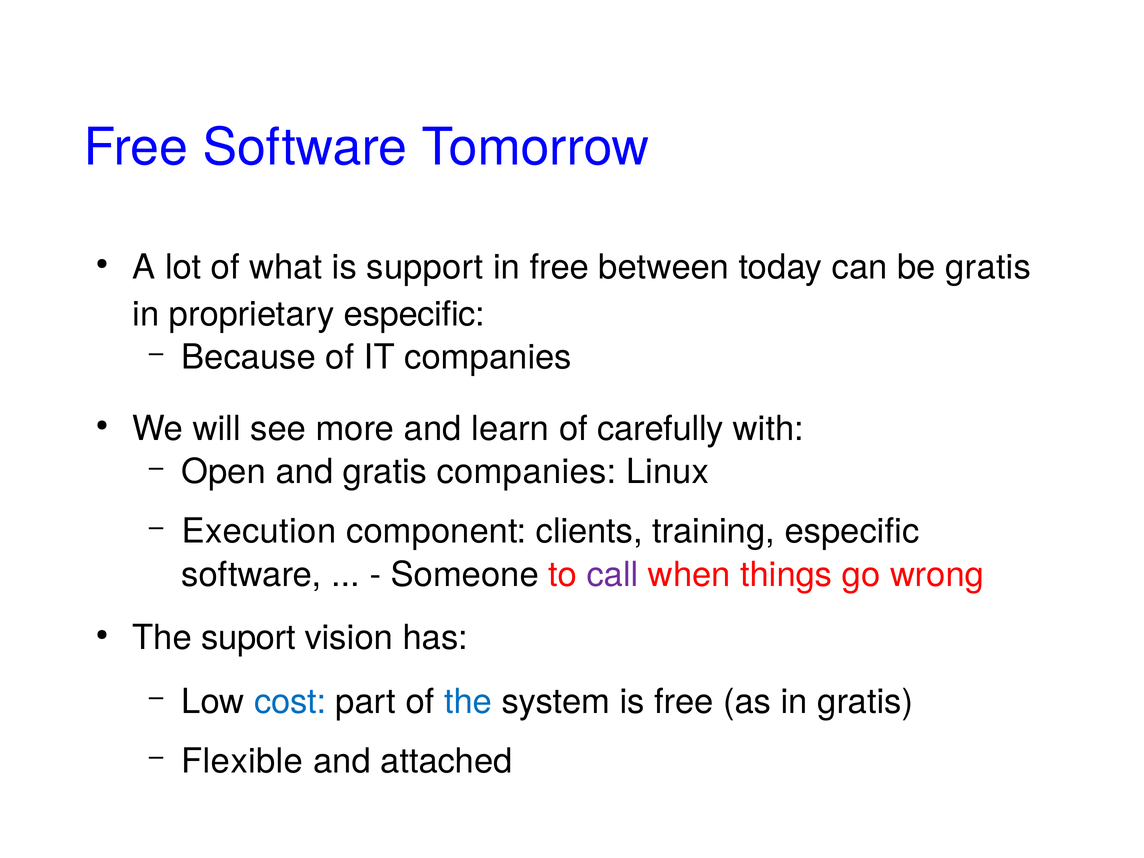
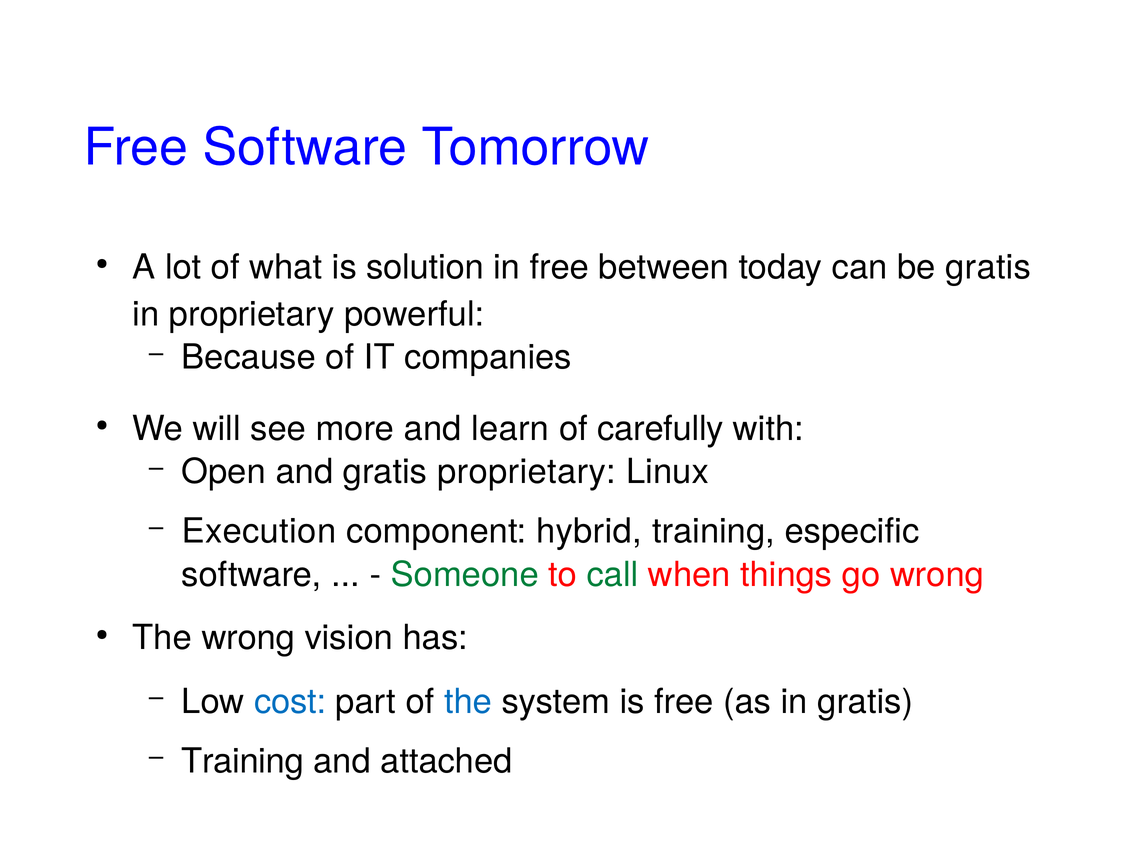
support: support -> solution (425, 267)
proprietary especific: especific -> powerful (414, 314)
gratis companies: companies -> proprietary (526, 472)
clients: clients -> hybrid (589, 531)
Someone colour: black -> green (465, 575)
call colour: purple -> green (613, 575)
The suport: suport -> wrong (248, 638)
Flexible: Flexible -> Training (243, 761)
